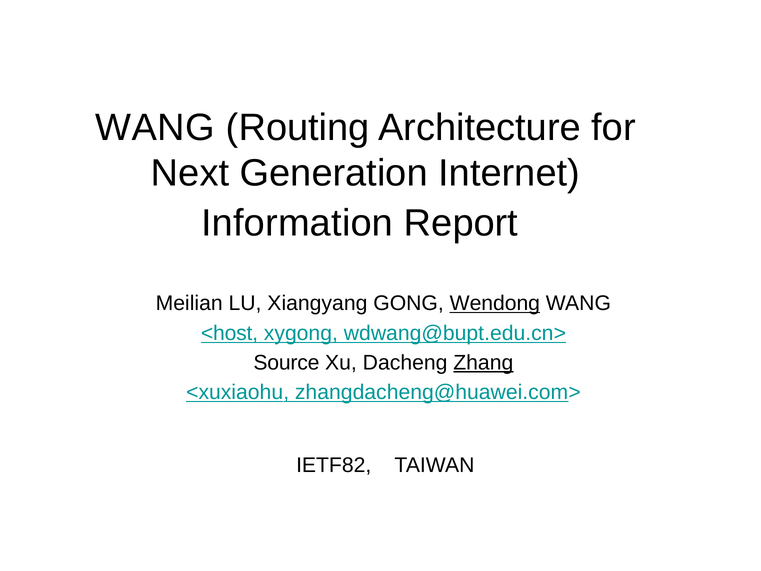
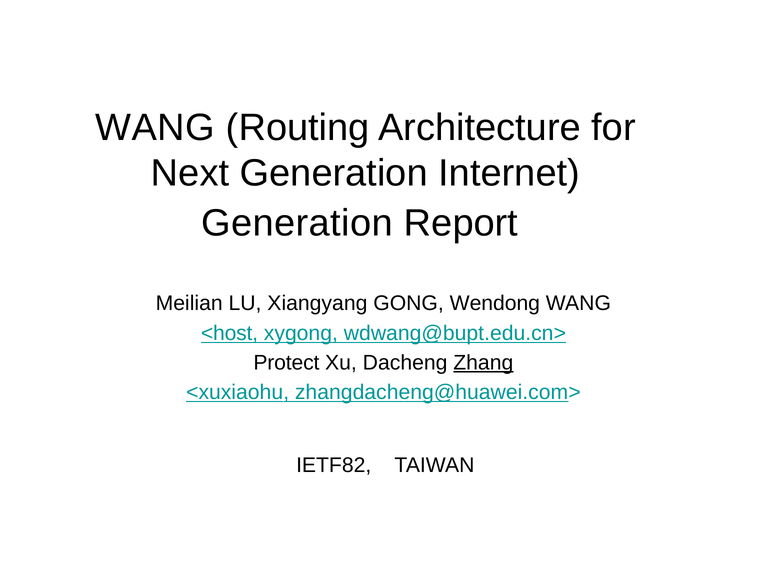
Information: Information -> Generation (297, 223)
Wendong underline: present -> none (495, 303)
Source: Source -> Protect (286, 363)
